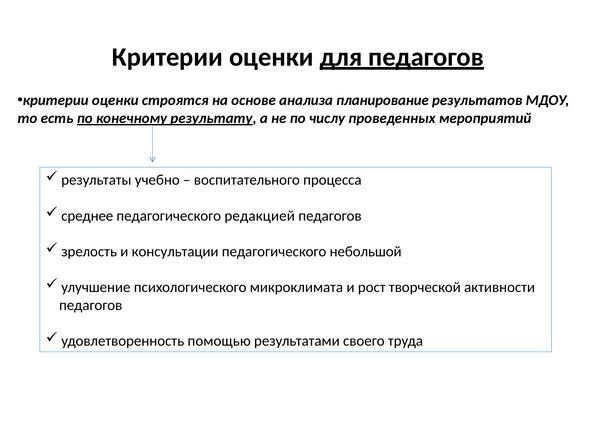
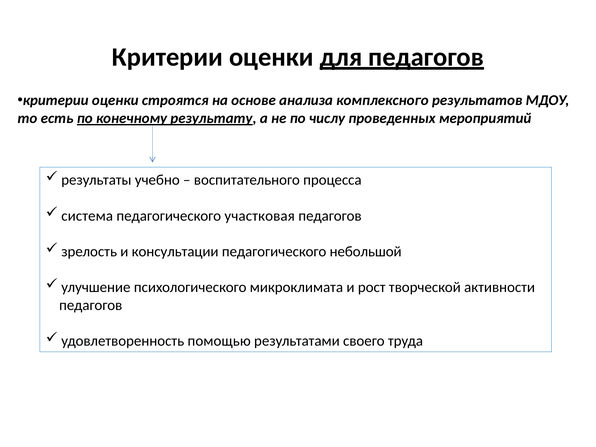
планирование: планирование -> комплексного (382, 100)
среднее: среднее -> система (87, 216)
редакцией: редакцией -> участковая (260, 216)
